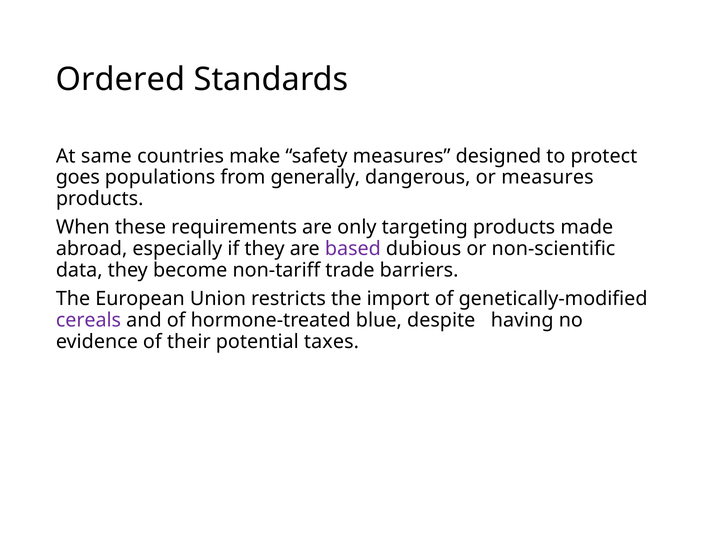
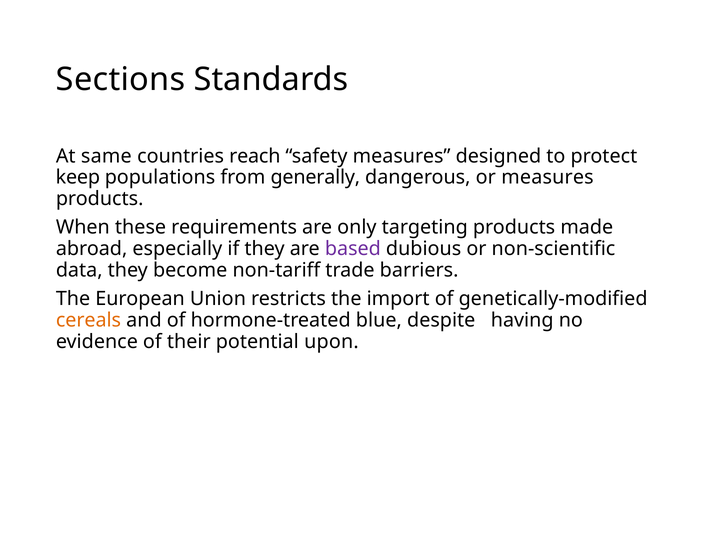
Ordered: Ordered -> Sections (121, 80)
make: make -> reach (255, 156)
goes: goes -> keep (78, 177)
cereals colour: purple -> orange (88, 320)
taxes: taxes -> upon (331, 341)
